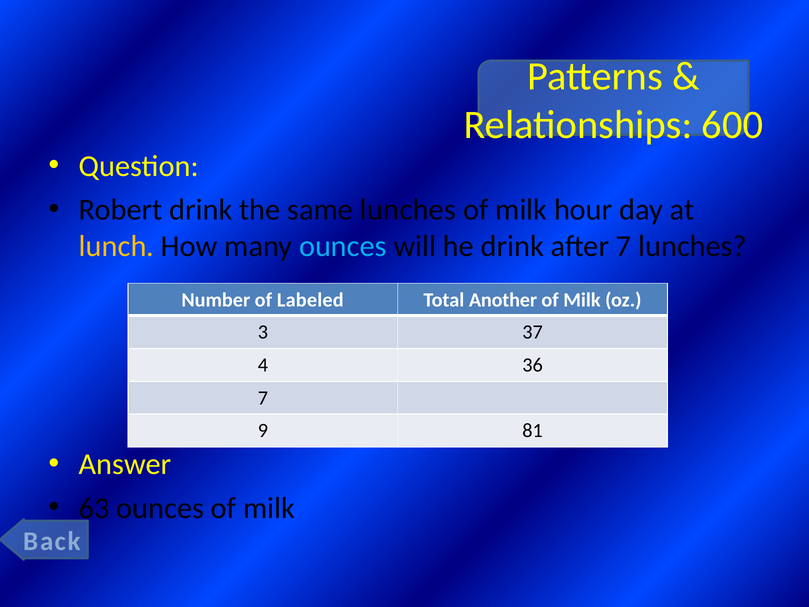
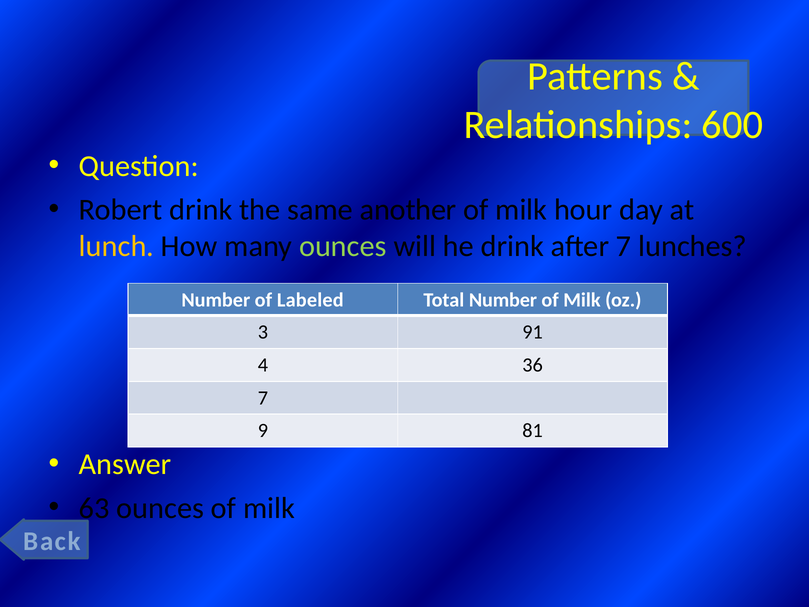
same lunches: lunches -> another (408, 210)
ounces colour: light blue -> light green (343, 246)
Total Another: Another -> Number (503, 300)
37: 37 -> 91 (533, 332)
